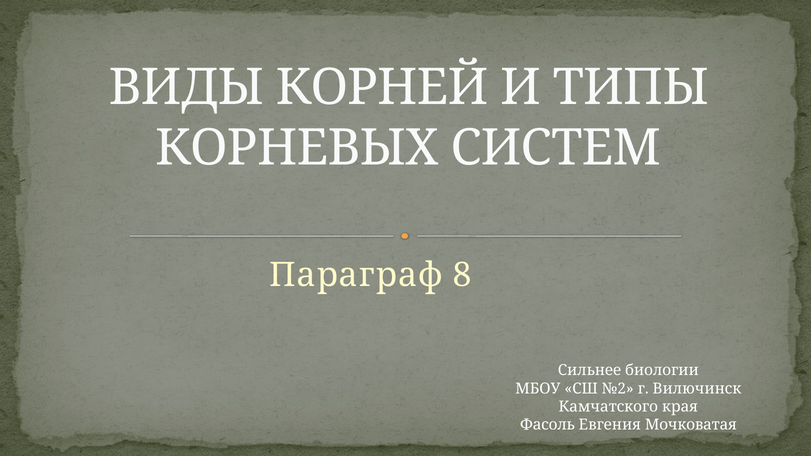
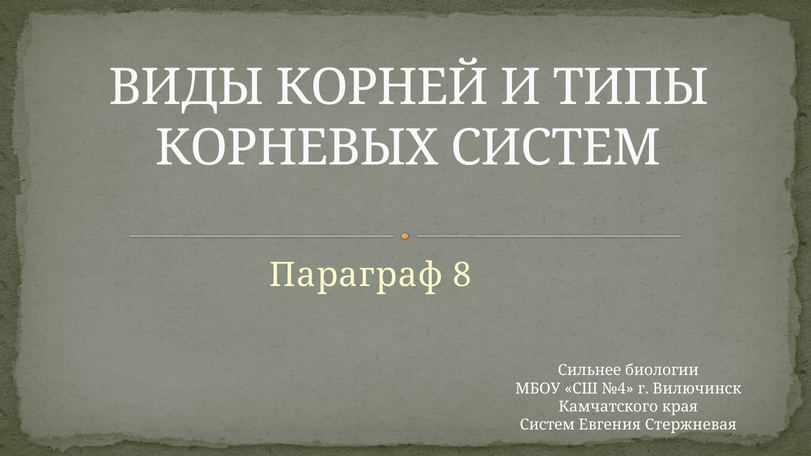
№2: №2 -> №4 (618, 389)
Фасоль: Фасоль -> Систем (547, 425)
Мочковатая: Мочковатая -> Стержневая (691, 425)
